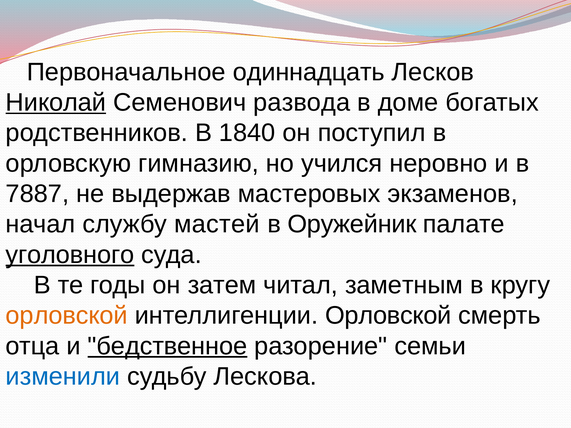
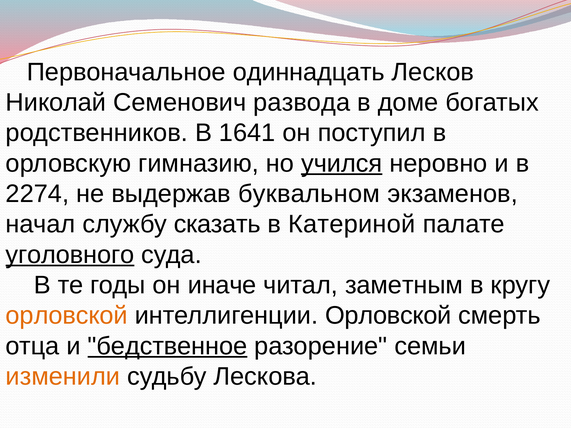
Николай underline: present -> none (56, 103)
1840: 1840 -> 1641 (247, 133)
учился underline: none -> present (342, 163)
7887: 7887 -> 2274 (37, 194)
мастеровых: мастеровых -> буквальном (309, 194)
мастей: мастей -> сказать (217, 224)
Оружейник: Оружейник -> Катериной (352, 224)
затем: затем -> иначе (222, 285)
изменили colour: blue -> orange (63, 377)
